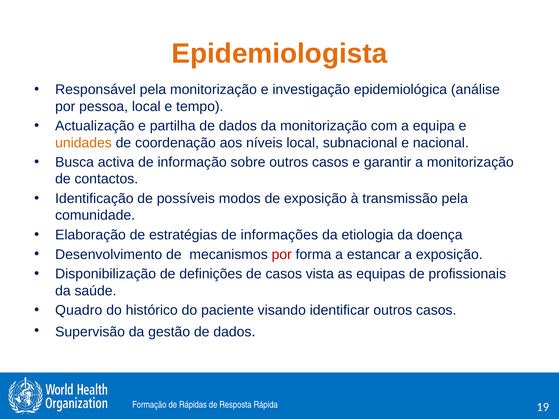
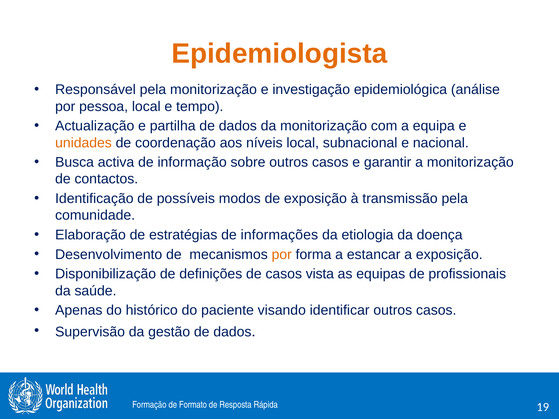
por colour: red -> orange (282, 255)
Quadro: Quadro -> Apenas (79, 311)
Rápidas: Rápidas -> Formato (193, 405)
